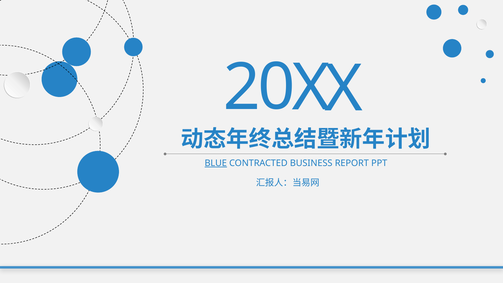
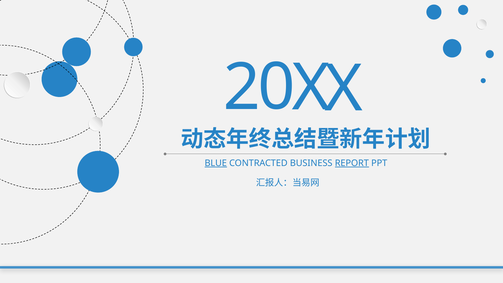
REPORT underline: none -> present (352, 163)
